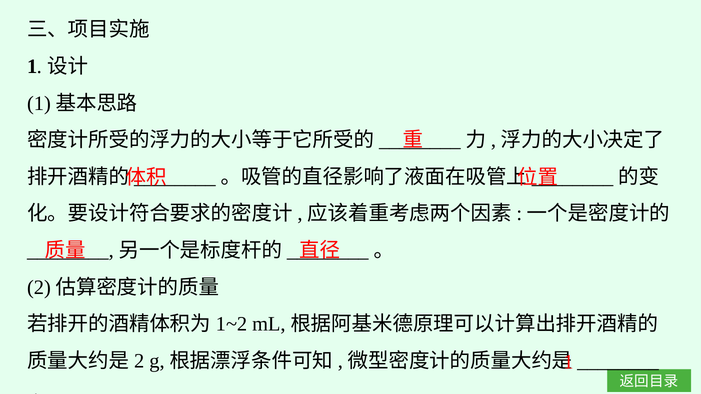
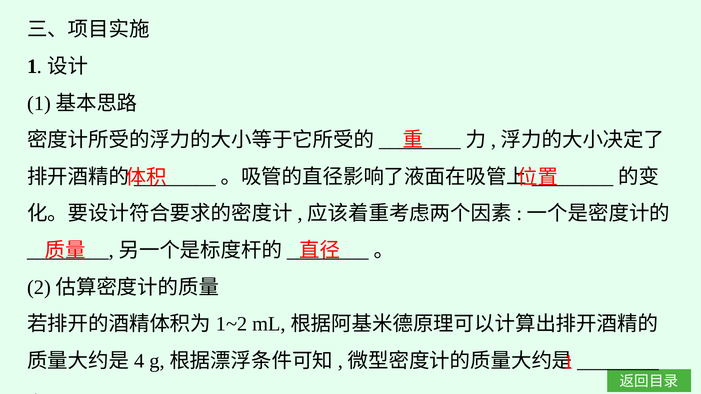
2: 2 -> 4 (139, 361)
